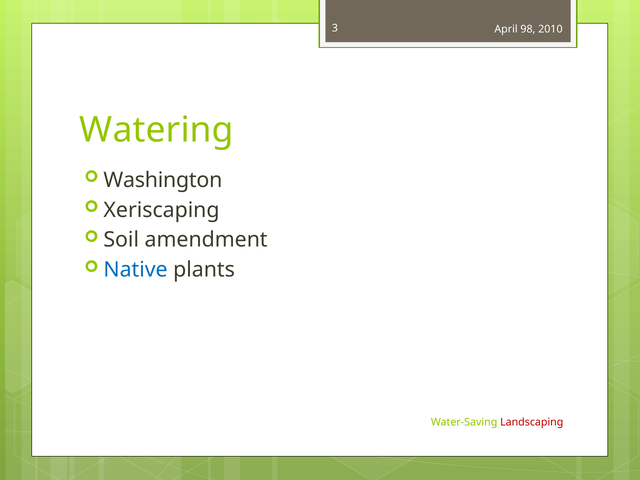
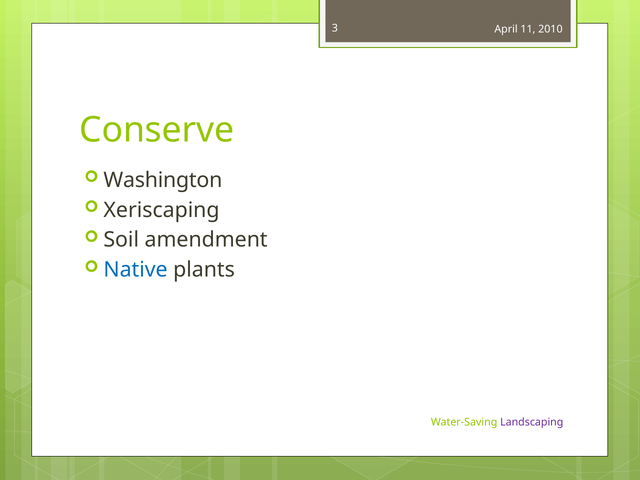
98: 98 -> 11 (528, 29)
Watering: Watering -> Conserve (157, 130)
Landscaping colour: red -> purple (532, 422)
